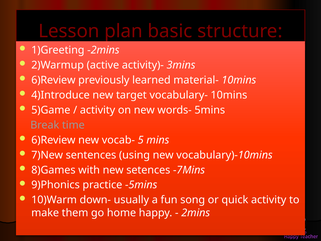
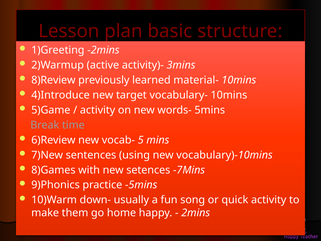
6)Review: 6)Review -> 8)Review (53, 80)
